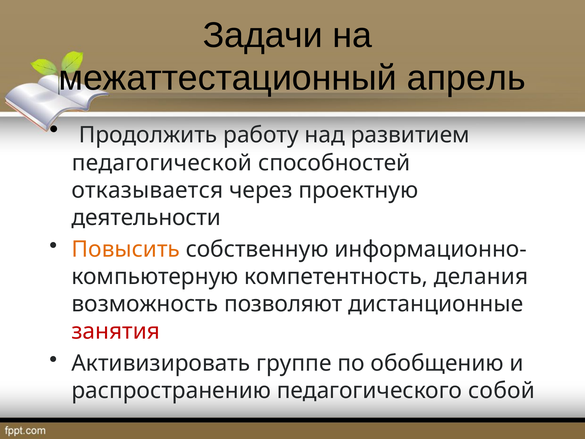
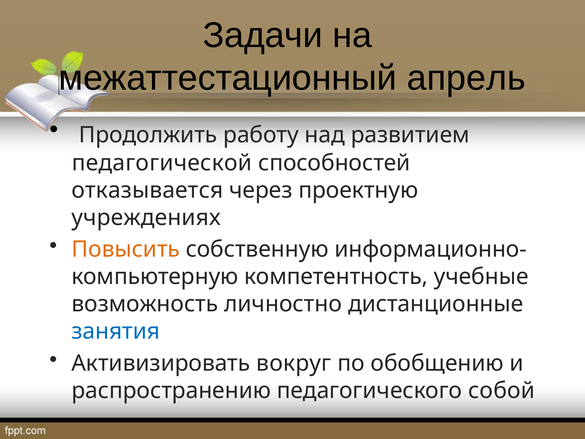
деятельности: деятельности -> учреждениях (146, 217)
делания: делания -> учебные (481, 277)
позволяют: позволяют -> личностно (283, 304)
занятия colour: red -> blue (116, 331)
группе: группе -> вокруг (294, 363)
